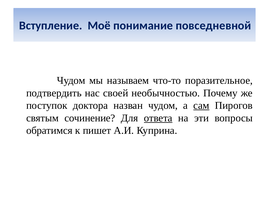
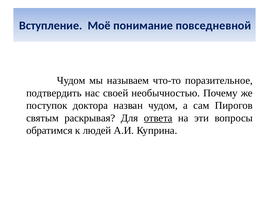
сам underline: present -> none (201, 106)
сочинение: сочинение -> раскрывая (90, 118)
пишет: пишет -> людей (97, 131)
